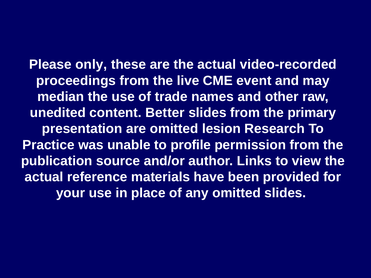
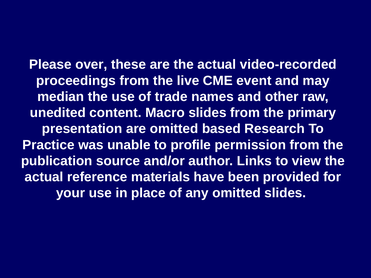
only: only -> over (91, 65)
Better: Better -> Macro (165, 113)
lesion: lesion -> based (221, 129)
